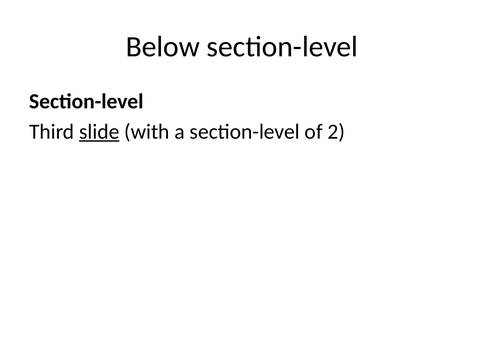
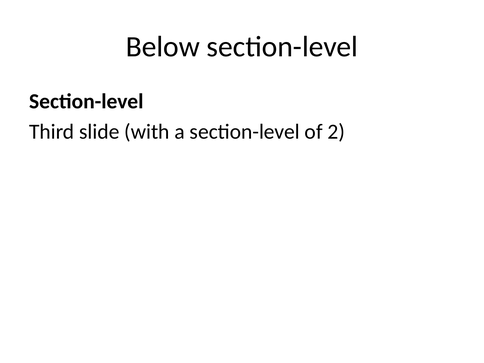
slide underline: present -> none (99, 132)
